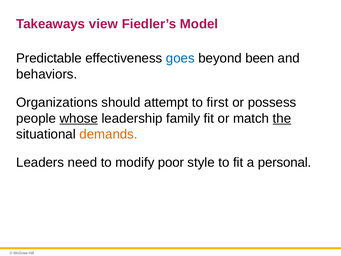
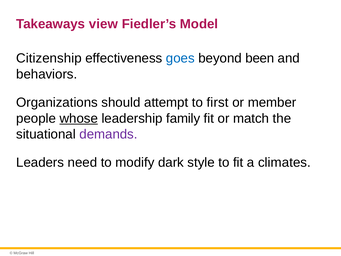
Predictable: Predictable -> Citizenship (49, 58)
possess: possess -> member (272, 102)
the underline: present -> none (282, 118)
demands colour: orange -> purple (108, 134)
poor: poor -> dark (171, 162)
personal: personal -> climates (284, 162)
